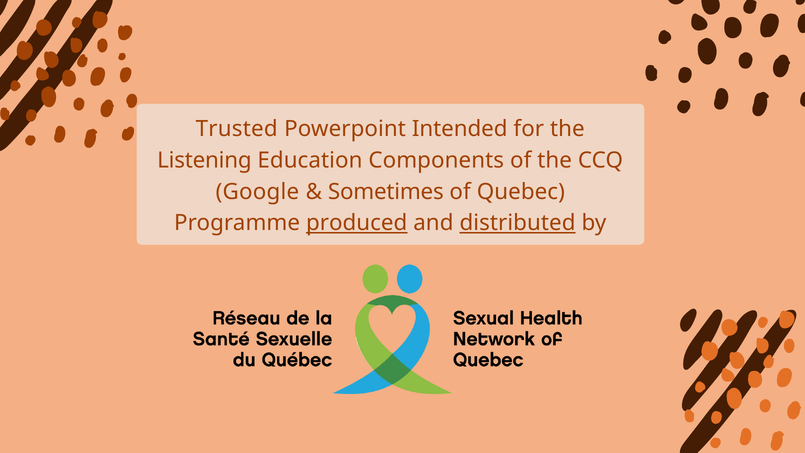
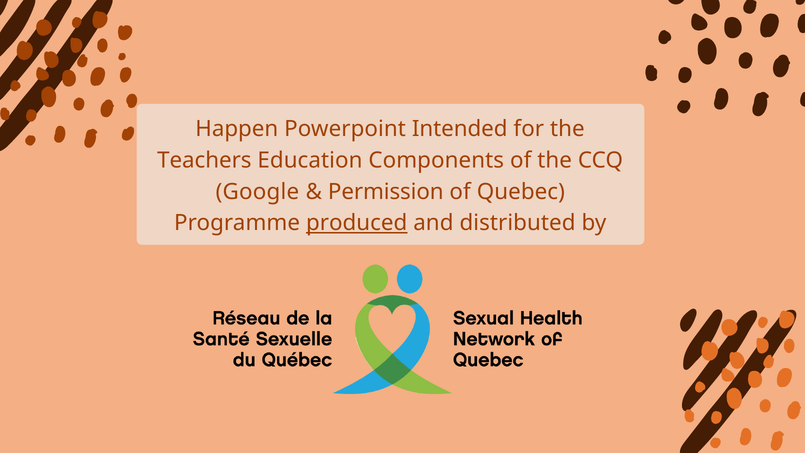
Trusted: Trusted -> Happen (237, 129)
Listening: Listening -> Teachers (204, 160)
Sometimes: Sometimes -> Permission (386, 192)
distributed underline: present -> none (518, 223)
